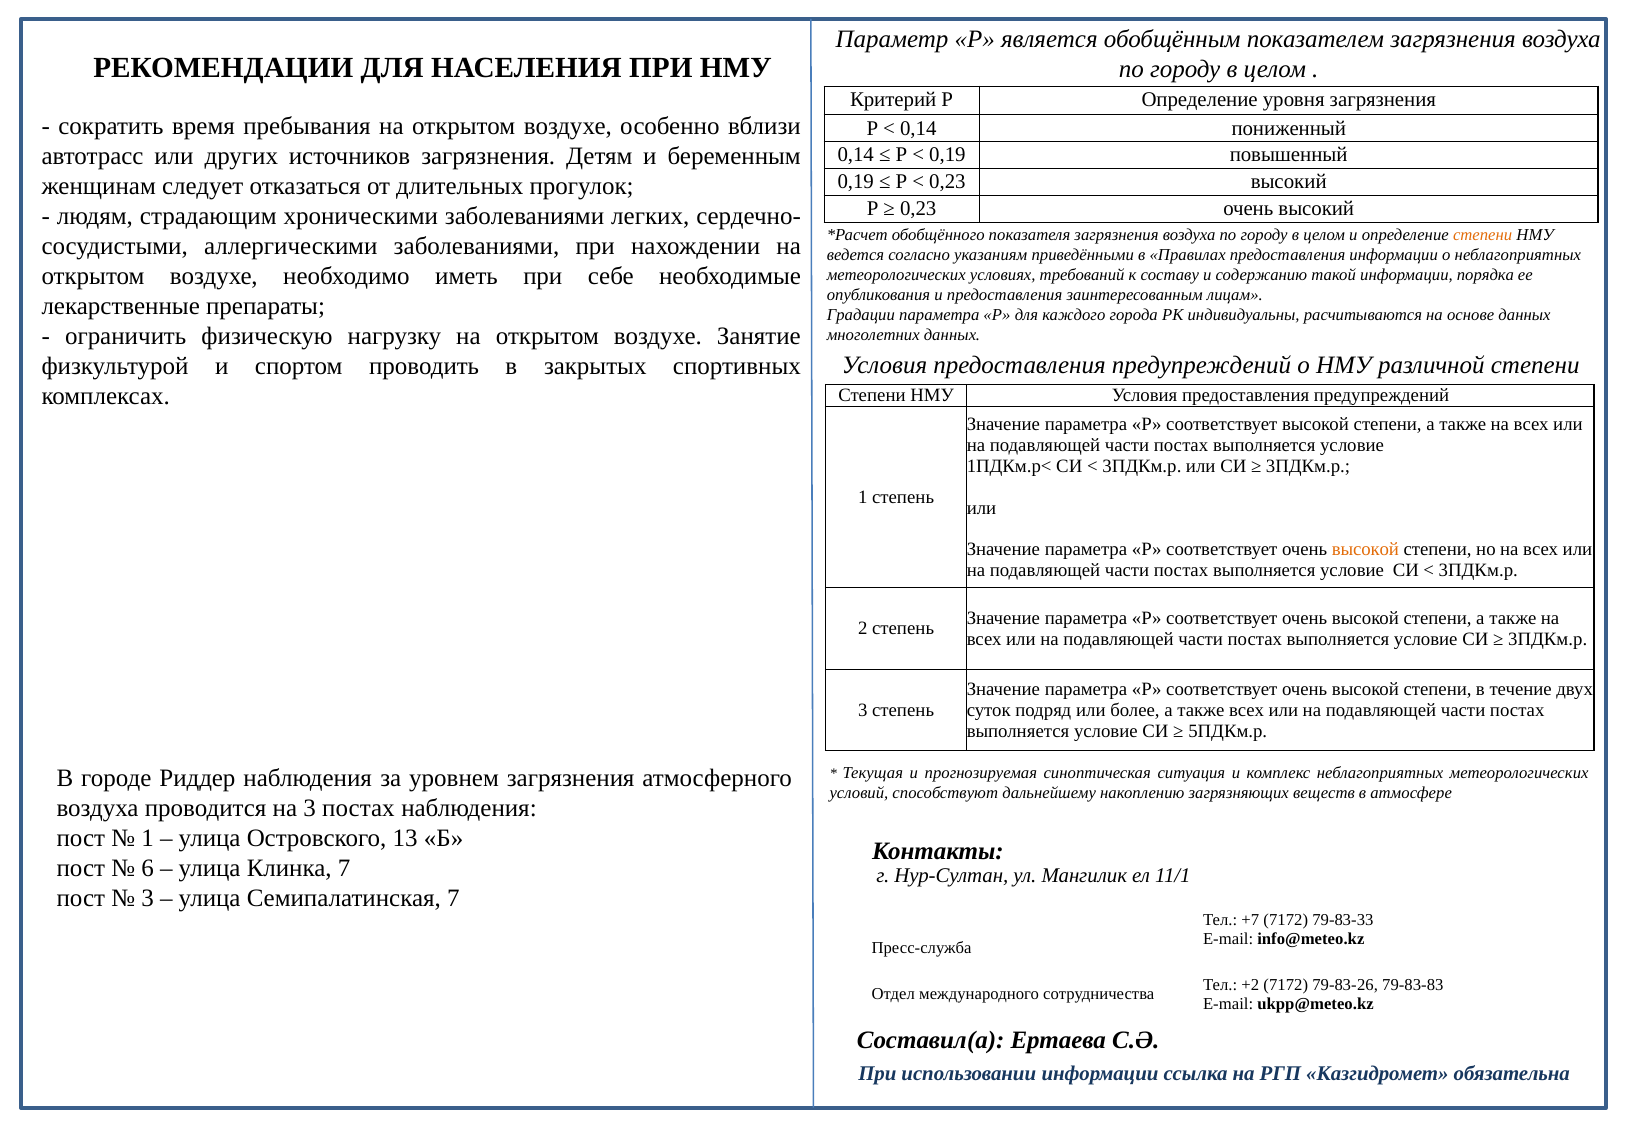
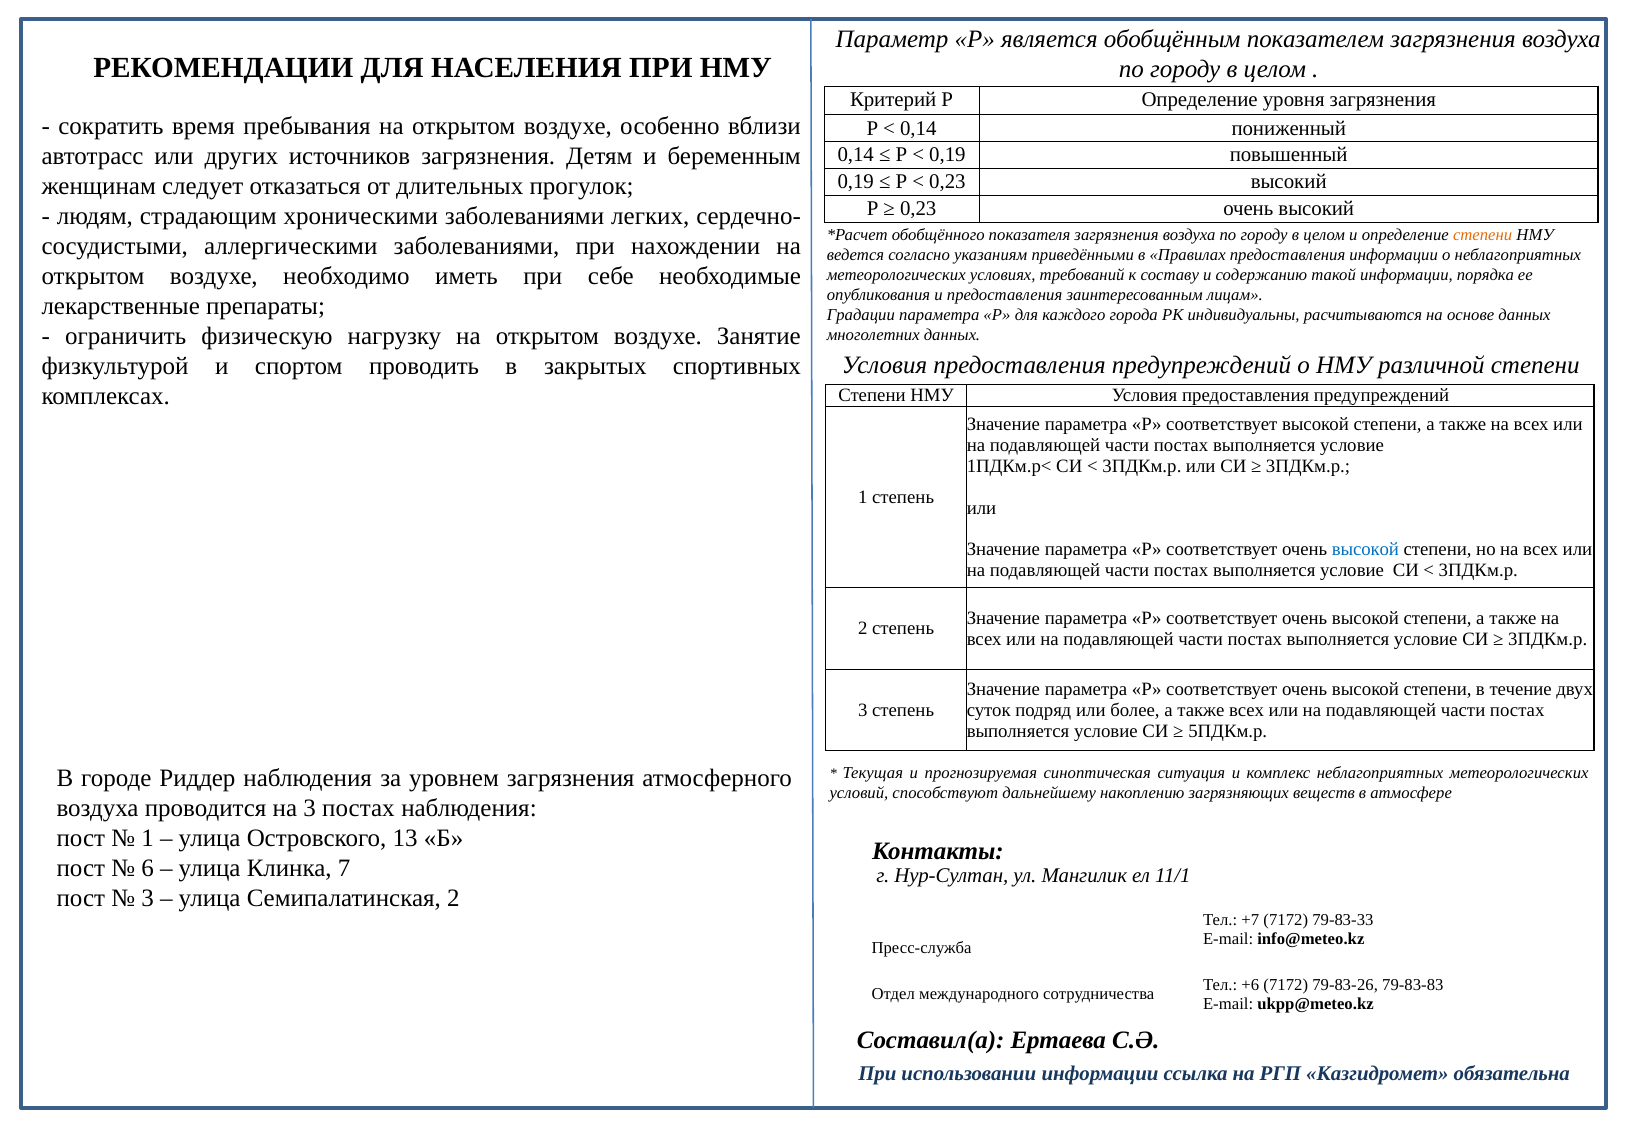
высокой colour: orange -> blue (1365, 549)
Семипалатинская 7: 7 -> 2 (453, 898)
+2: +2 -> +6 (1250, 985)
